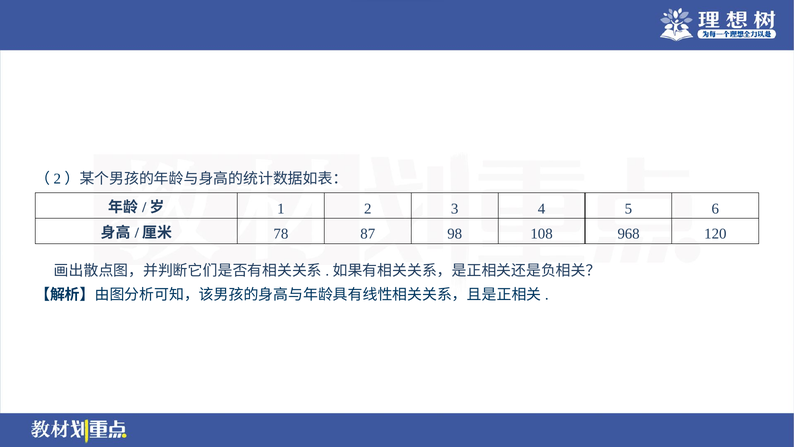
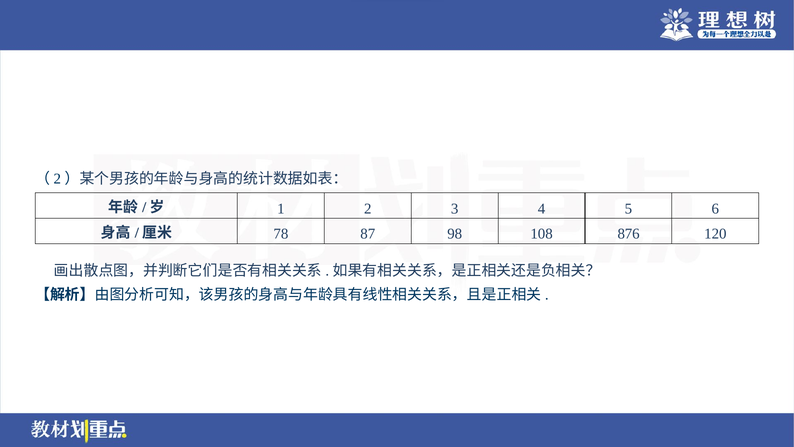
968: 968 -> 876 (629, 234)
